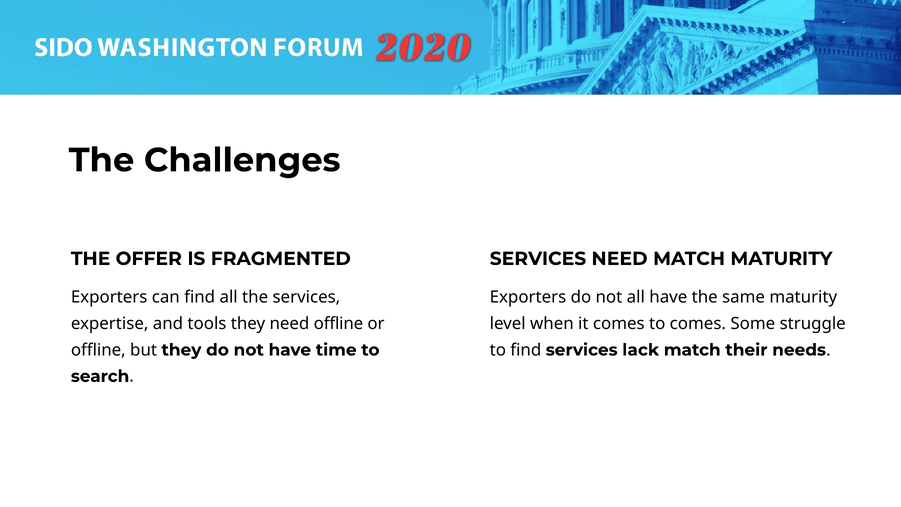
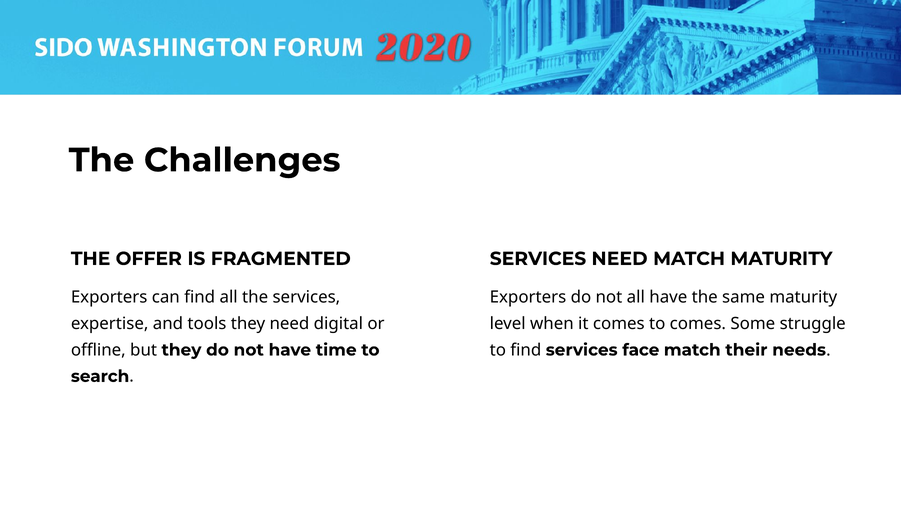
need offline: offline -> digital (338, 324)
lack: lack -> face (641, 350)
